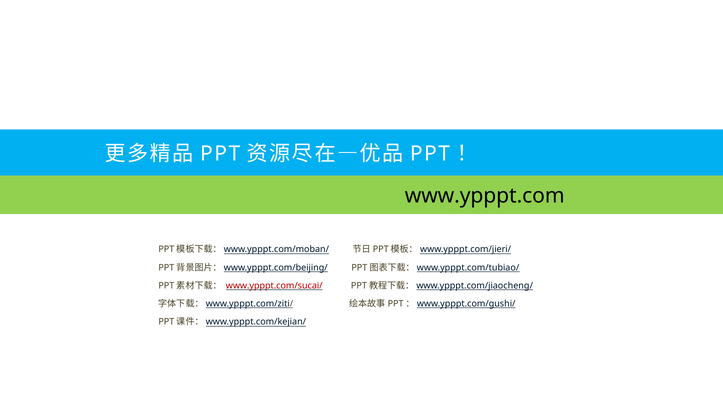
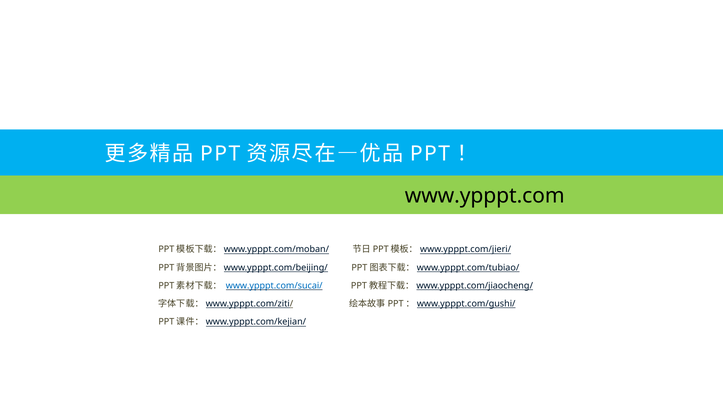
www.ypppt.com/sucai/ colour: red -> blue (274, 285)
